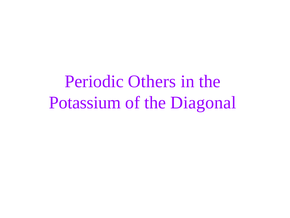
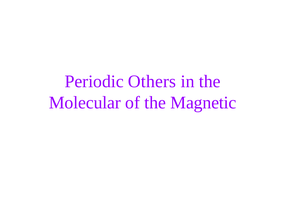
Potassium: Potassium -> Molecular (85, 102)
Diagonal: Diagonal -> Magnetic (203, 102)
